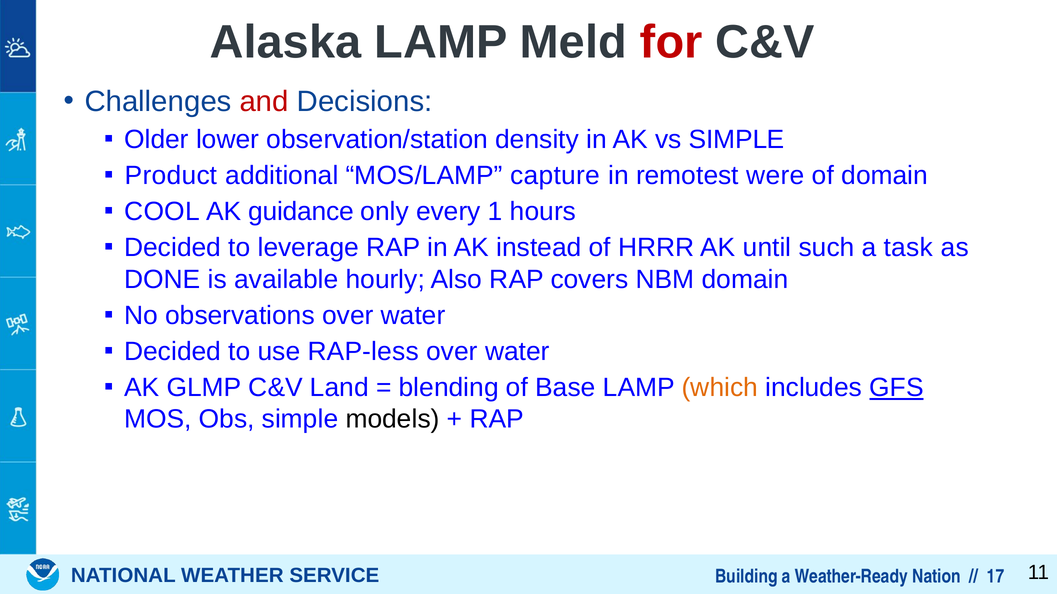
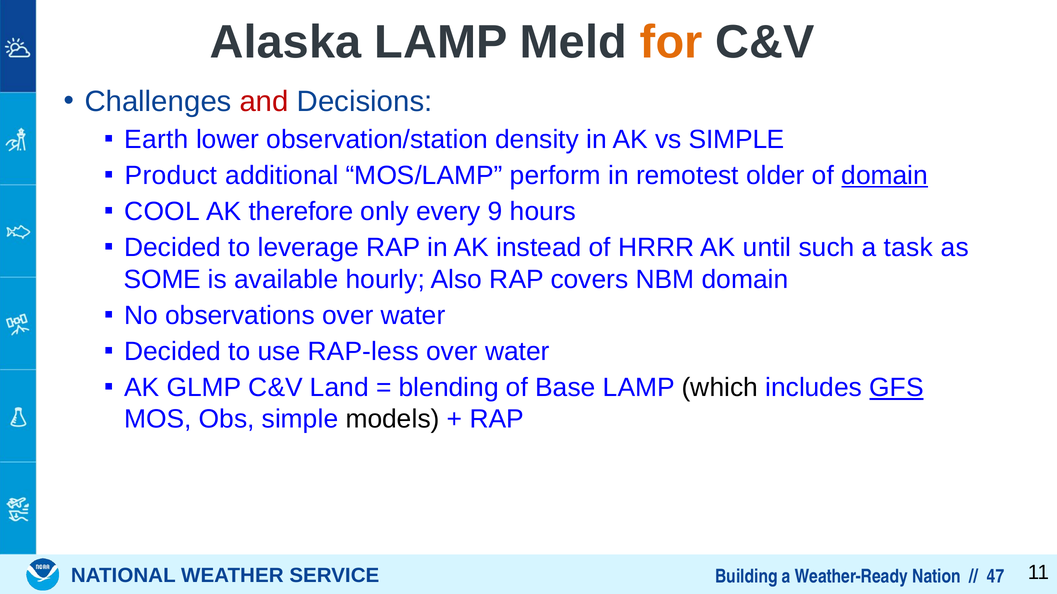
for colour: red -> orange (671, 42)
Older: Older -> Earth (156, 140)
capture: capture -> perform (555, 176)
were: were -> older (775, 176)
domain underline: none -> present (885, 176)
guidance: guidance -> therefore (301, 212)
1: 1 -> 9 (495, 212)
DONE: DONE -> SOME (162, 280)
which colour: orange -> black (720, 388)
17: 17 -> 47 (996, 577)
